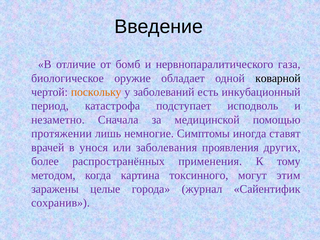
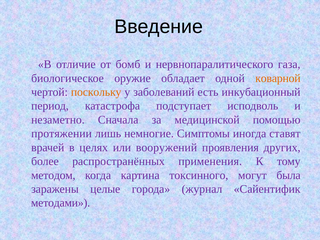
коварной colour: black -> orange (278, 78)
унося: унося -> целях (94, 147)
заболевания: заболевания -> вооружений (166, 147)
этим: этим -> была (289, 175)
сохранив: сохранив -> методами (61, 203)
